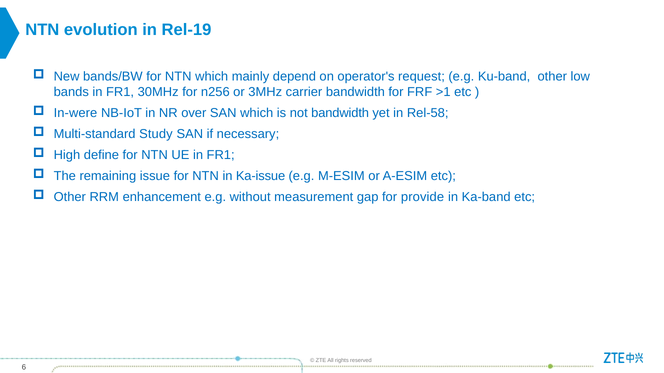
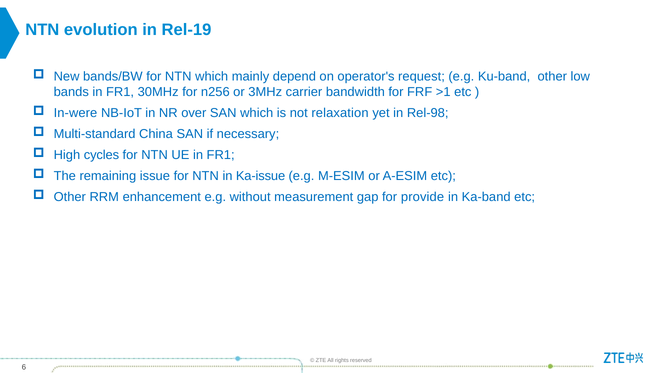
not bandwidth: bandwidth -> relaxation (340, 113)
Rel-58: Rel-58 -> Rel-98 (428, 113)
Study: Study -> China (156, 134)
define: define -> cycles (101, 155)
